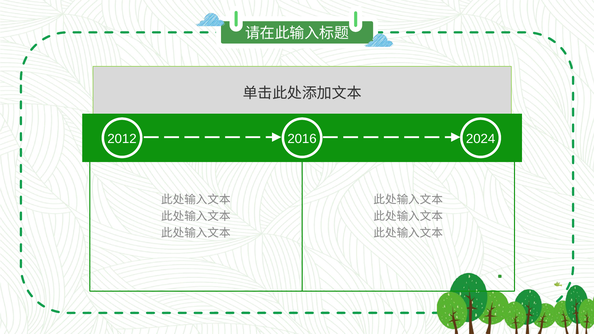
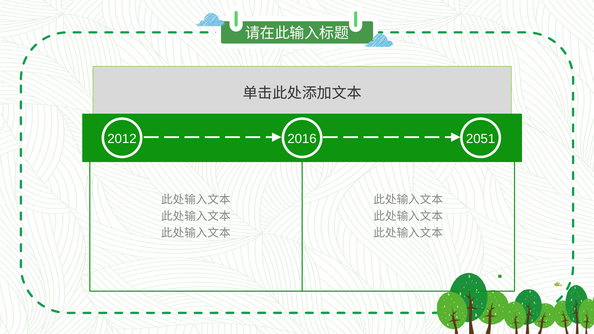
2024: 2024 -> 2051 (481, 139)
